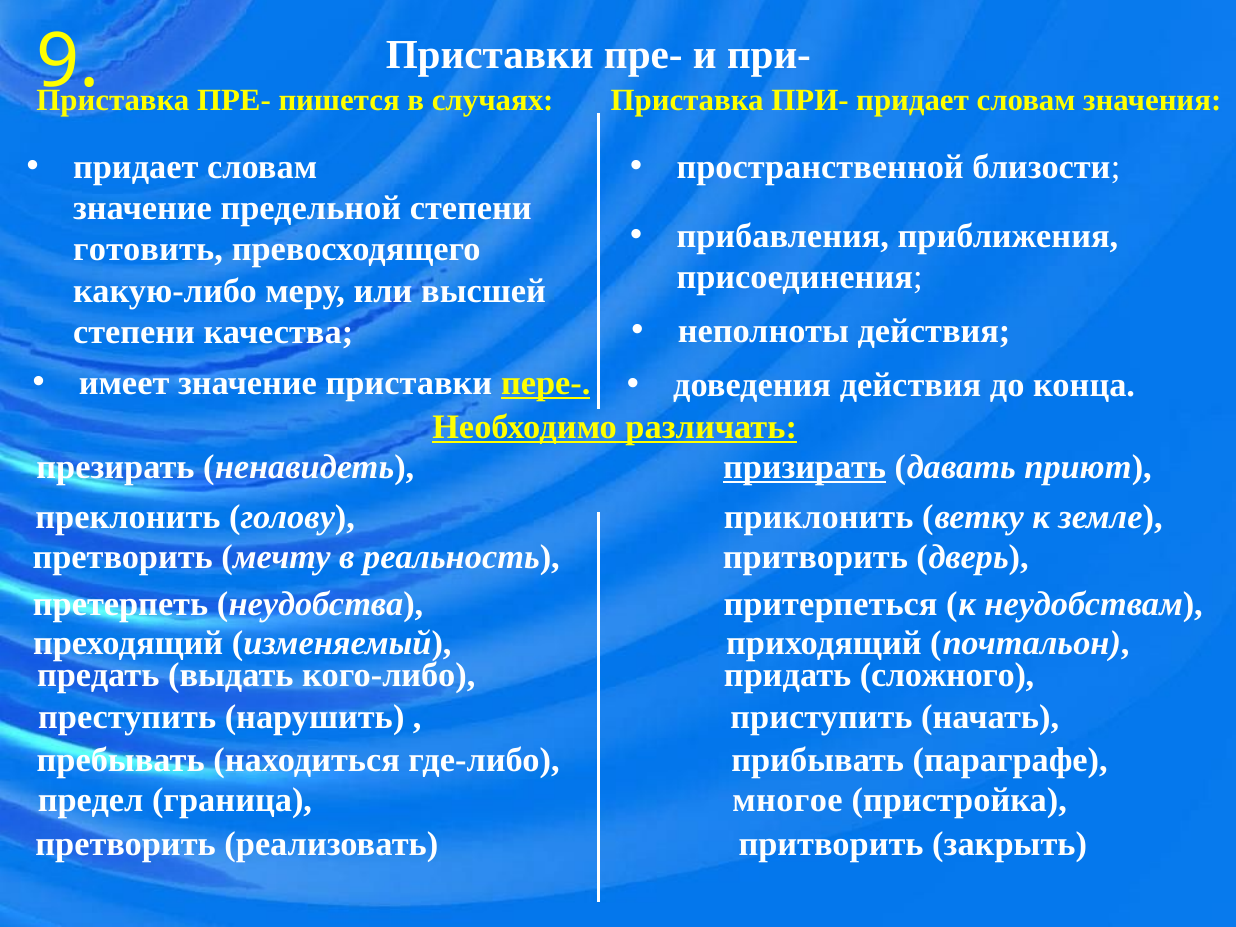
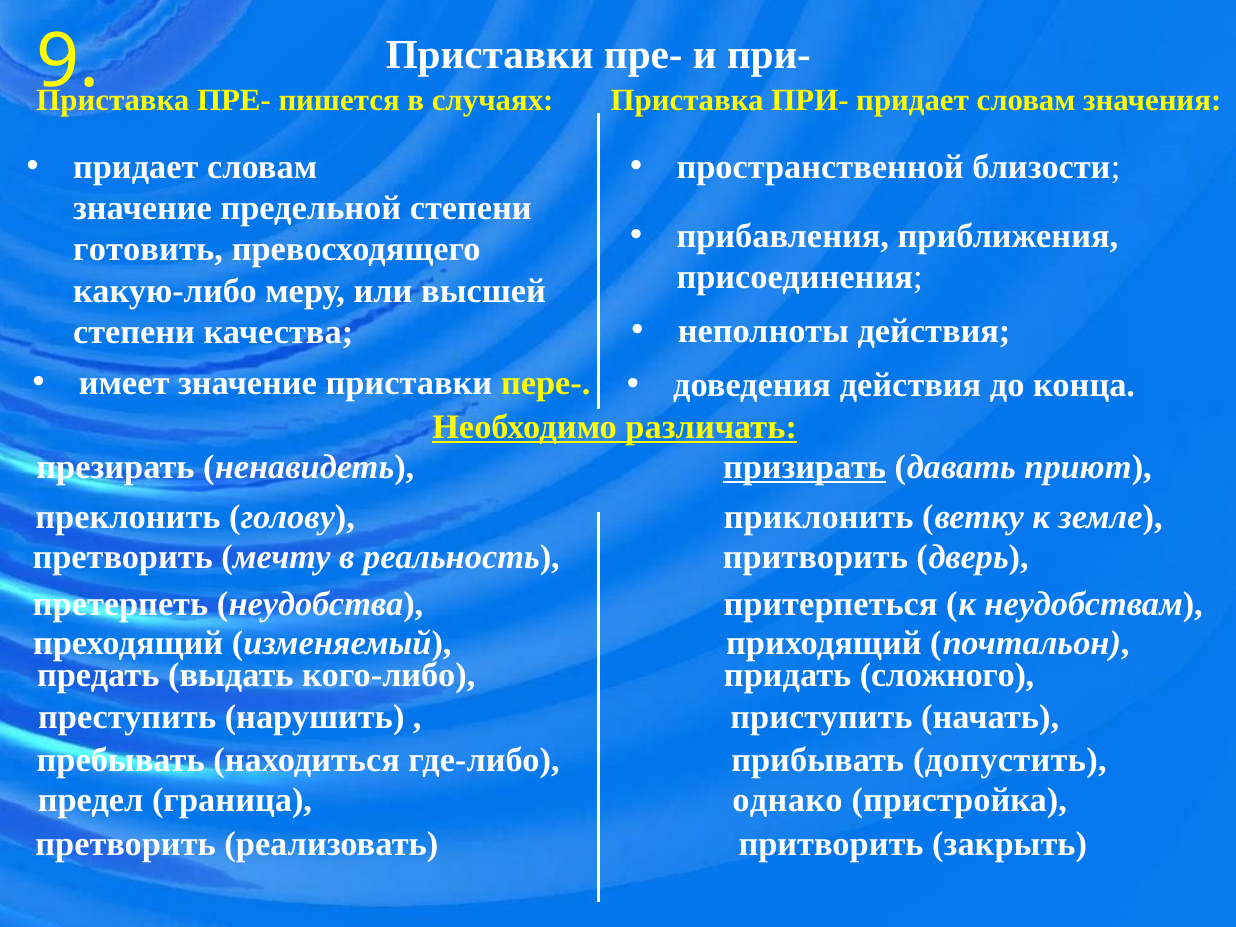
пере- underline: present -> none (546, 384)
параграфе: параграфе -> допустить (1010, 760)
многое: многое -> однако (787, 800)
